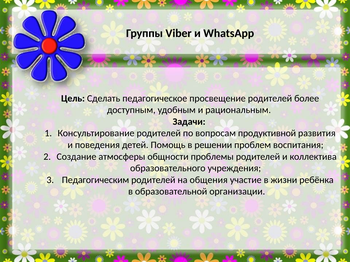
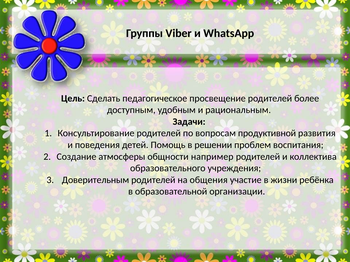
проблемы: проблемы -> например (212, 157)
Педагогическим: Педагогическим -> Доверительным (95, 180)
